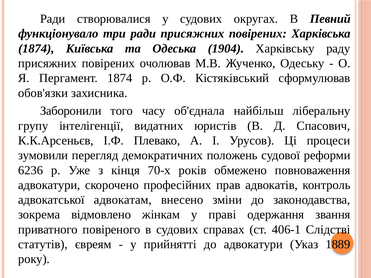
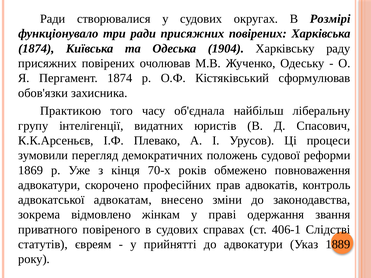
Певний: Певний -> Розмірі (330, 19)
Заборонили: Заборонили -> Практикою (71, 111)
6236: 6236 -> 1869 (31, 170)
